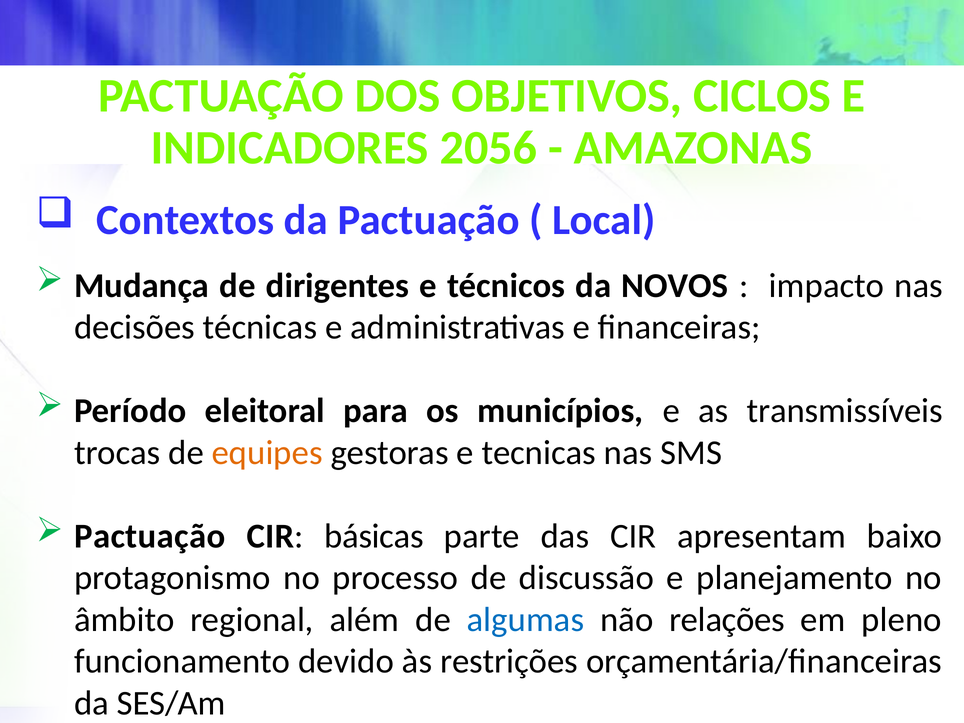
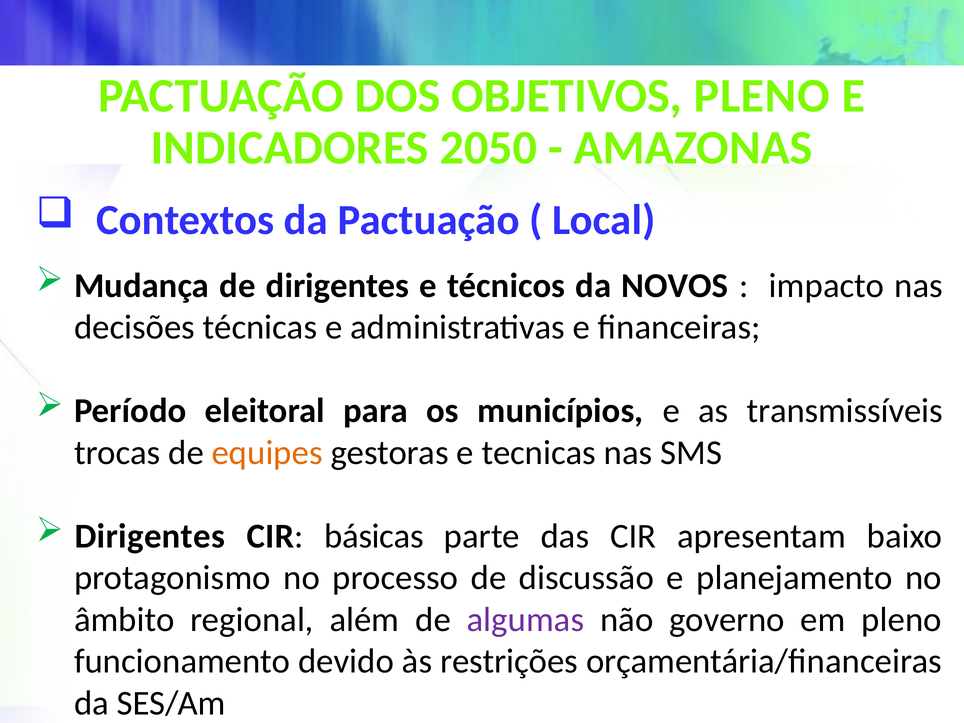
OBJETIVOS CICLOS: CICLOS -> PLENO (762, 96)
2056: 2056 -> 2050 (488, 148)
Pactuação: Pactuação -> Dirigentes (150, 536)
algumas colour: blue -> purple (525, 620)
relações: relações -> governo (727, 620)
